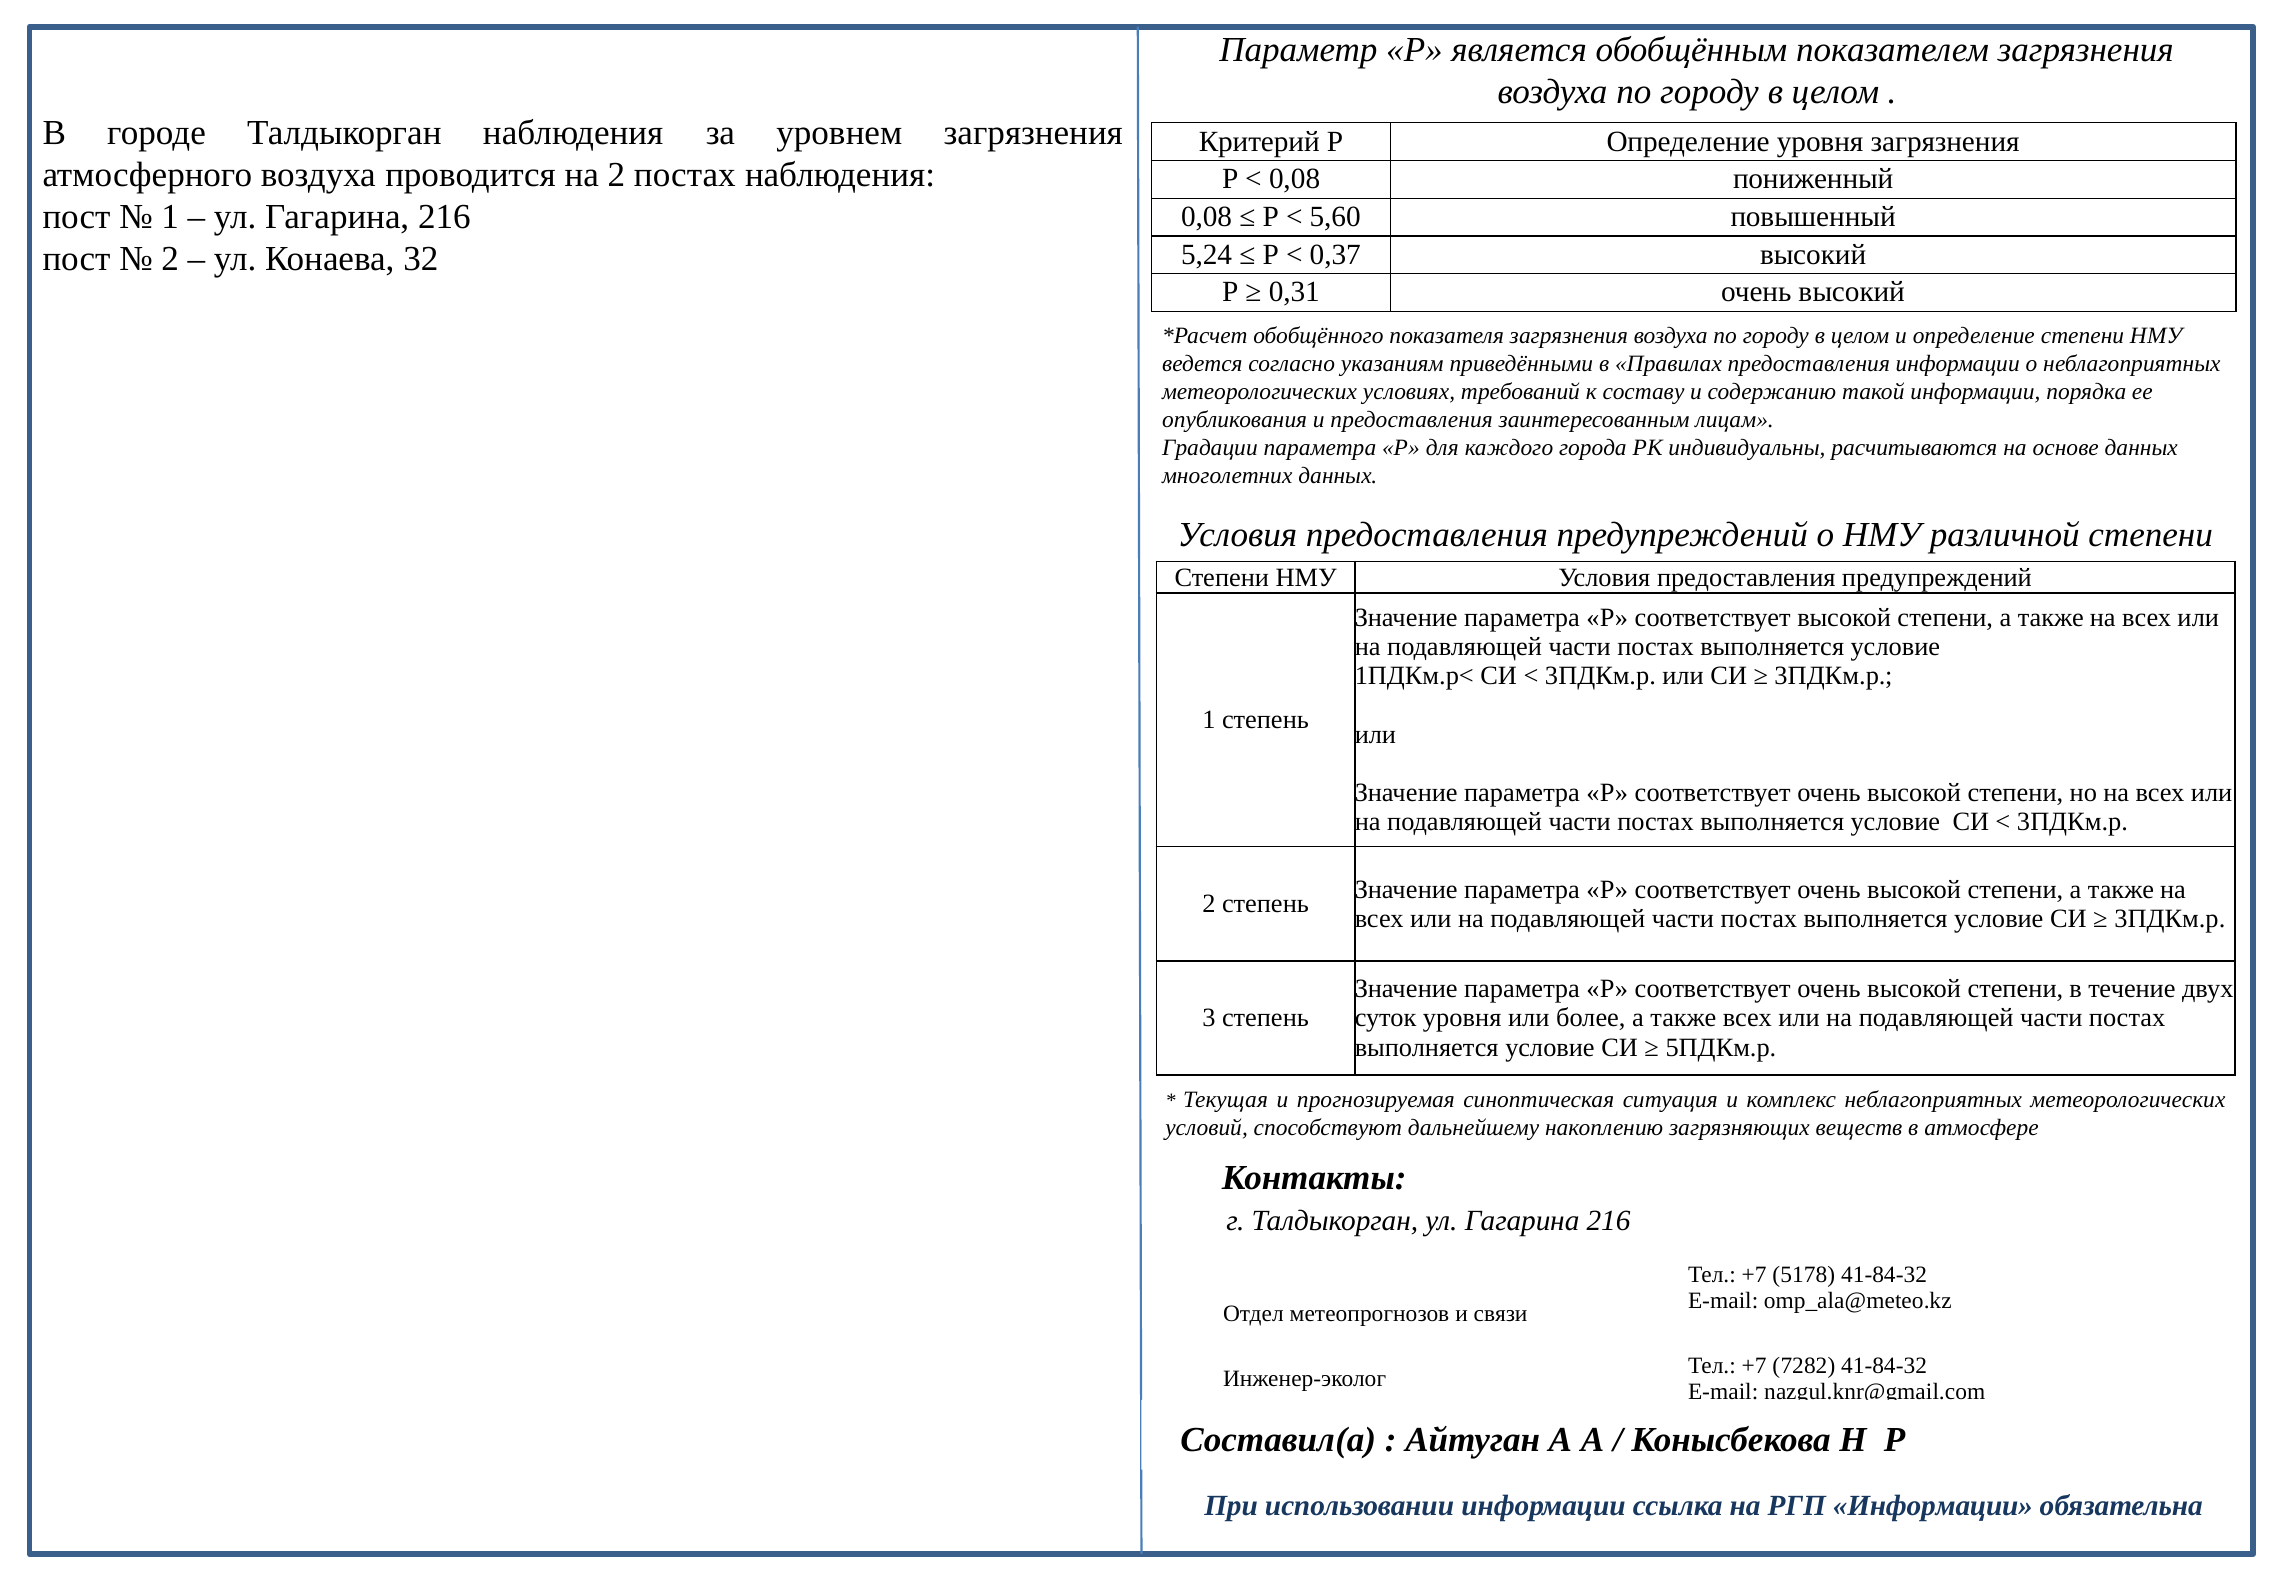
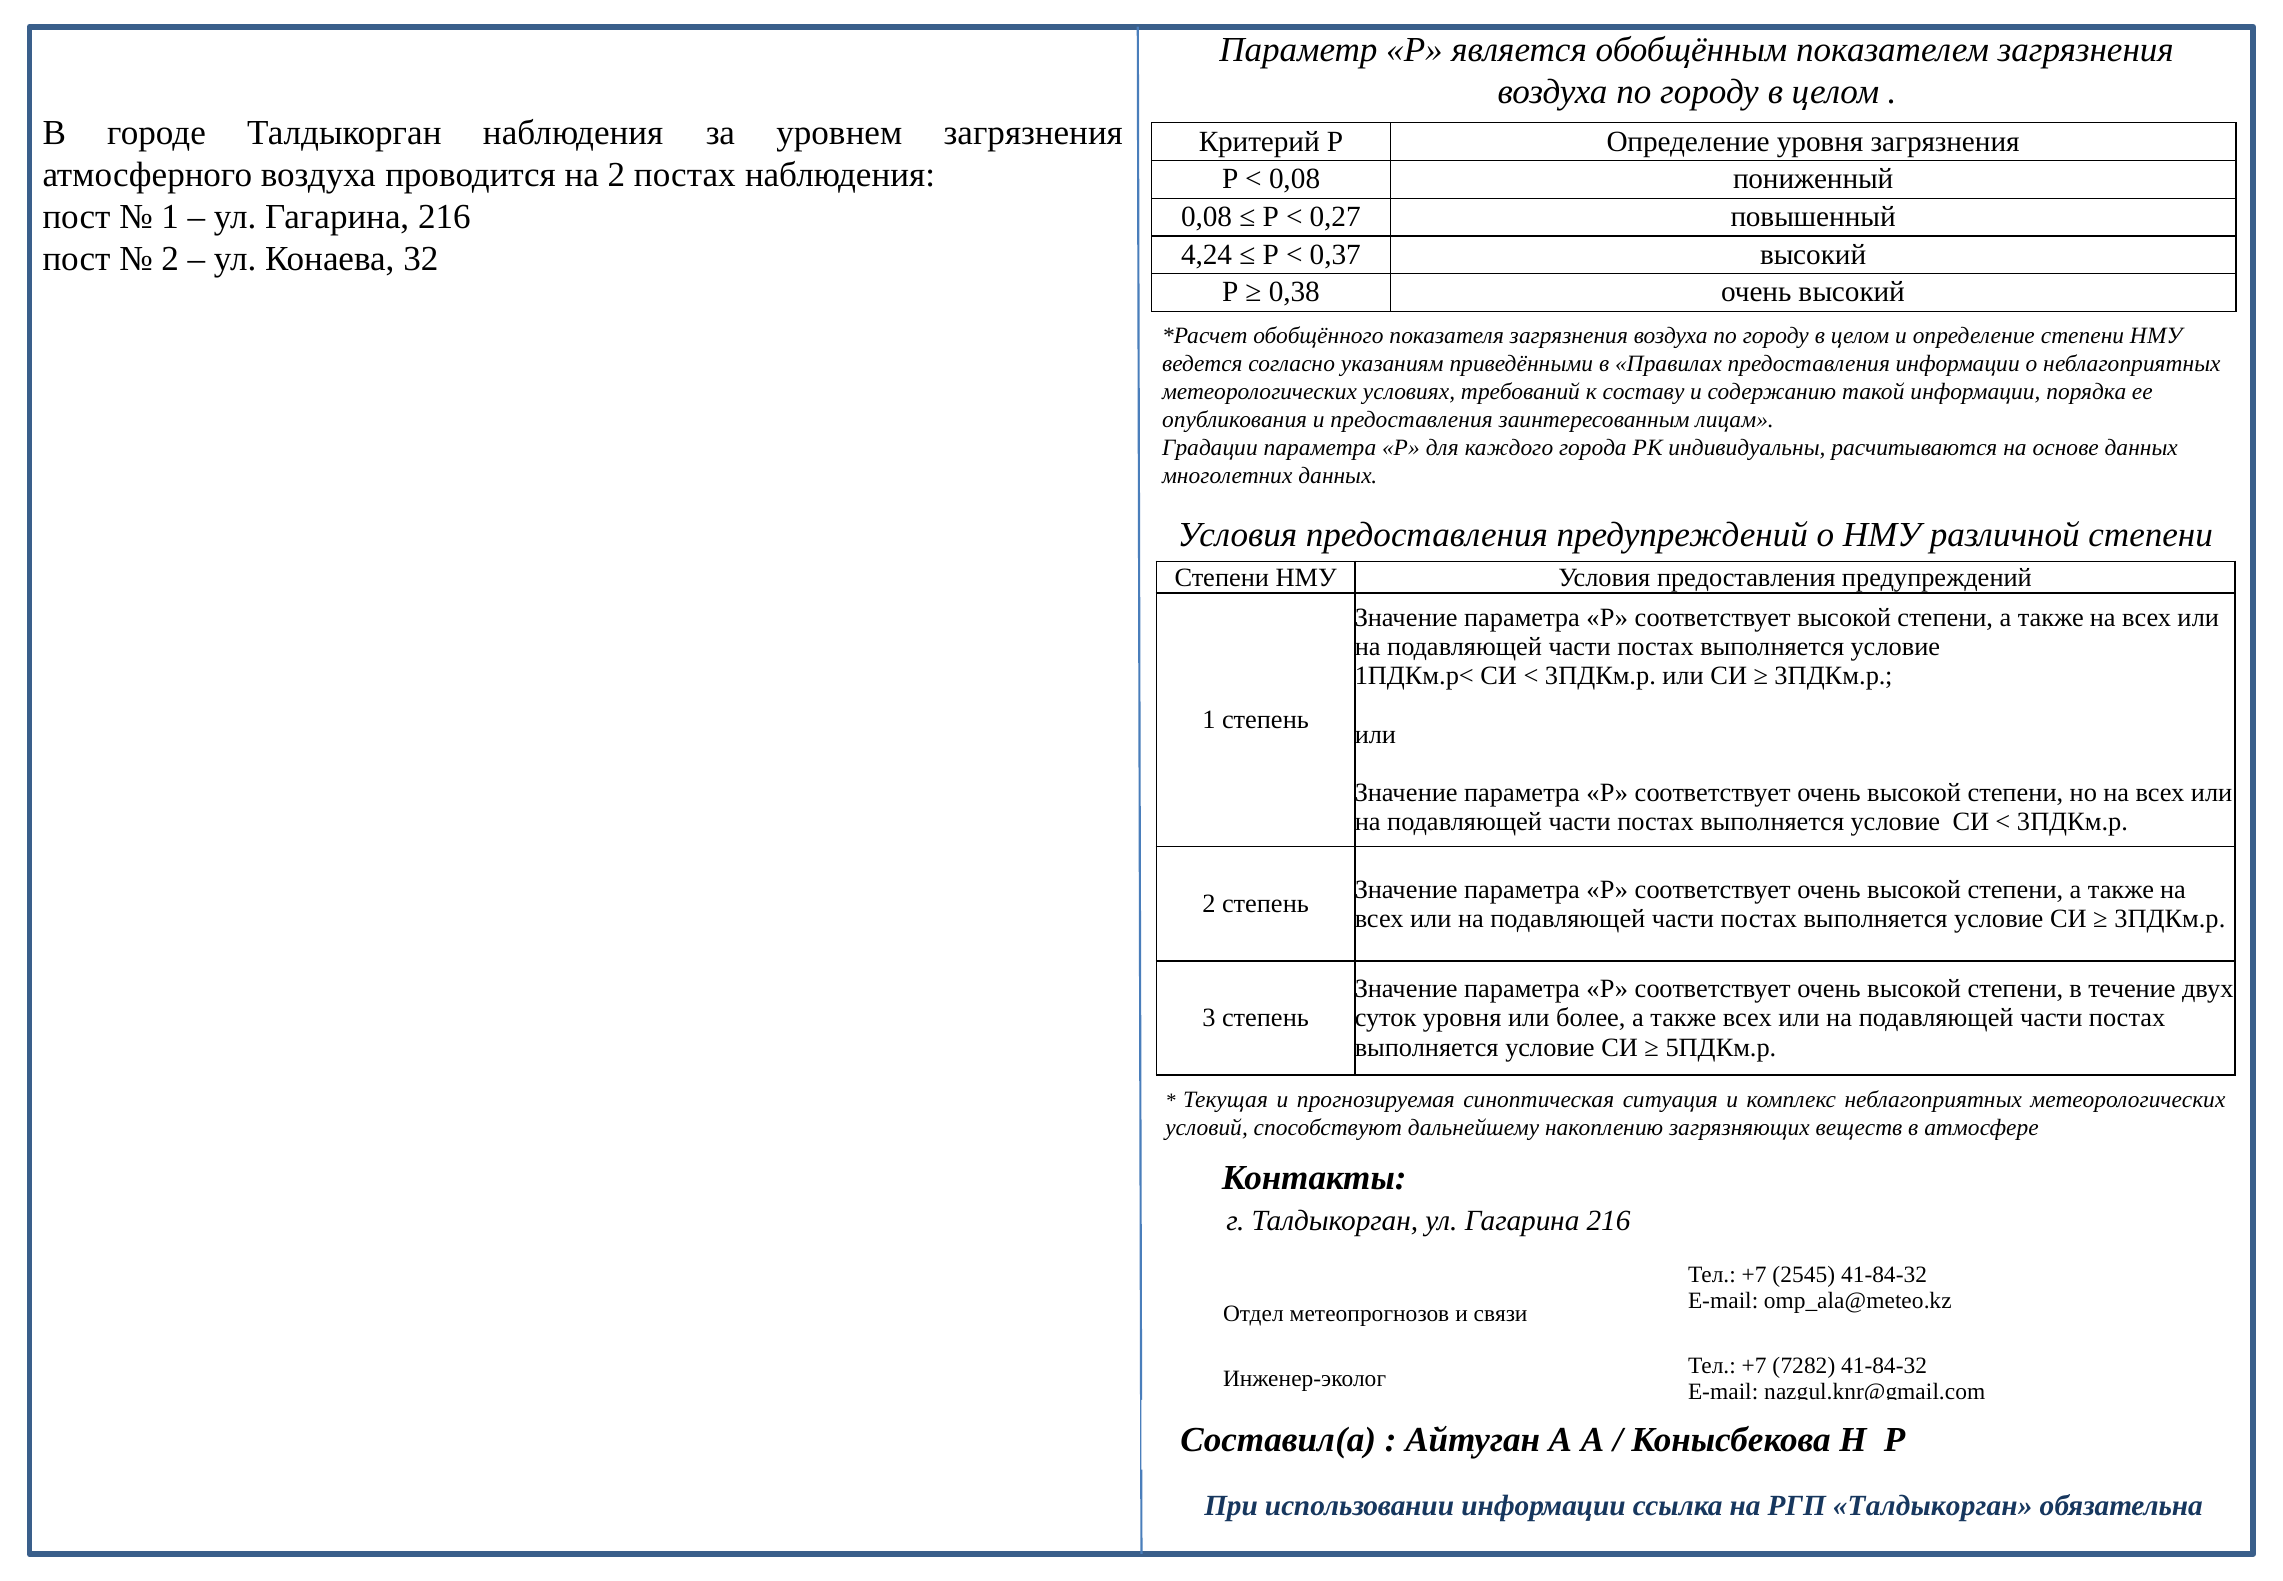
5,60: 5,60 -> 0,27 (1335, 217)
5,24: 5,24 -> 4,24 (1207, 254)
0,31: 0,31 -> 0,38 (1294, 292)
5178: 5178 -> 2545 (1804, 1274)
РГП Информации: Информации -> Талдыкорган (1933, 1505)
